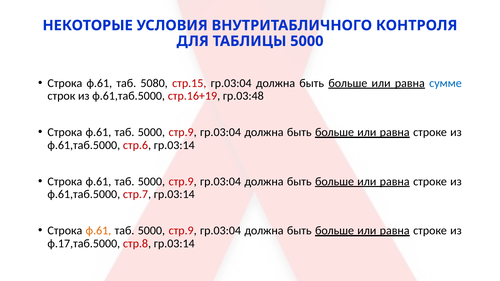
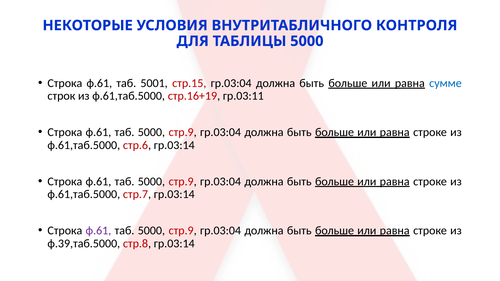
5080: 5080 -> 5001 (154, 83)
гр.03:48: гр.03:48 -> гр.03:11 (243, 96)
ф.61 colour: orange -> purple (98, 231)
ф.17,таб.5000: ф.17,таб.5000 -> ф.39,таб.5000 (84, 244)
